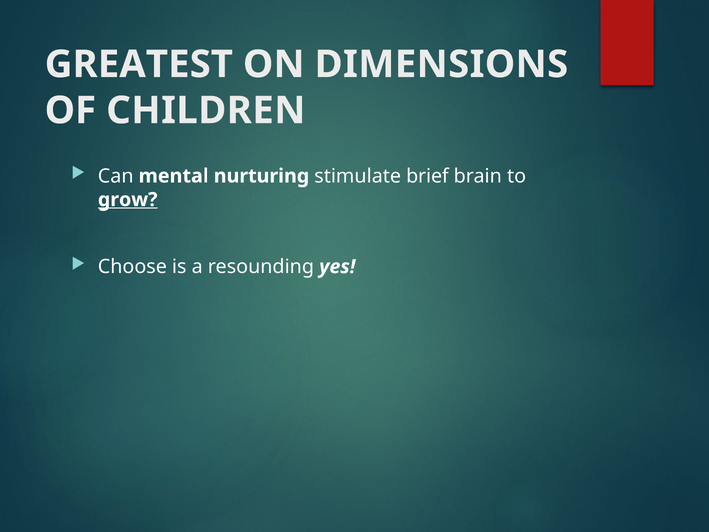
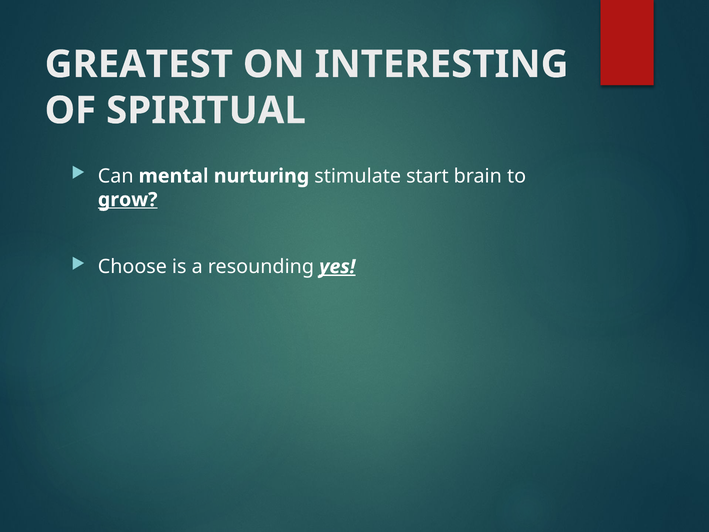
DIMENSIONS: DIMENSIONS -> INTERESTING (442, 64)
CHILDREN: CHILDREN -> SPIRITUAL (206, 110)
brief: brief -> start (427, 176)
yes underline: none -> present (337, 267)
